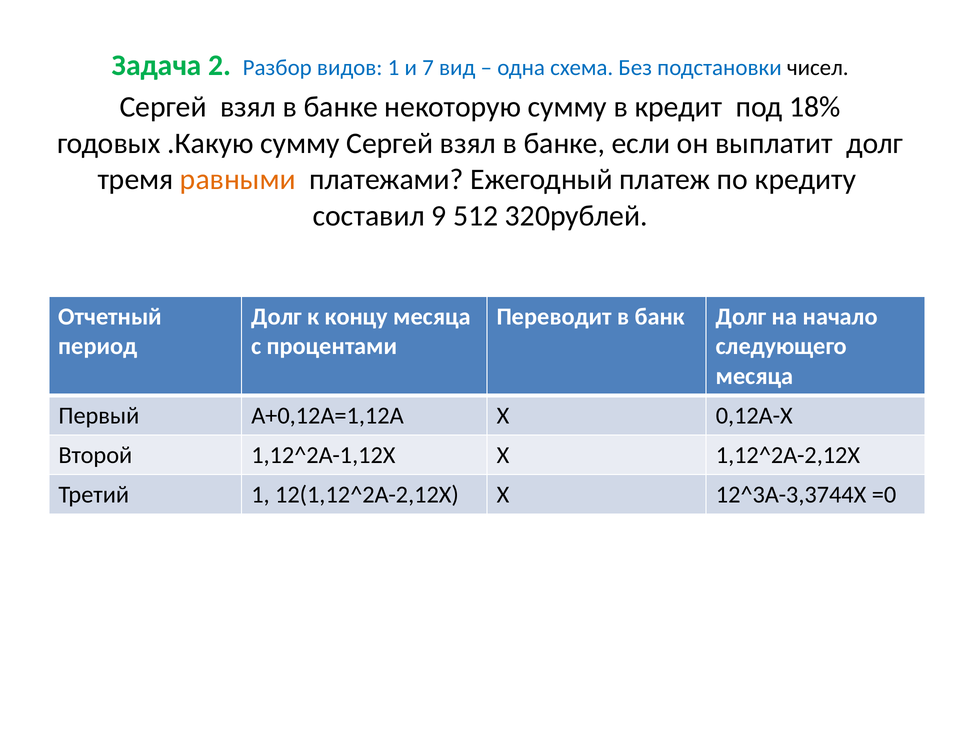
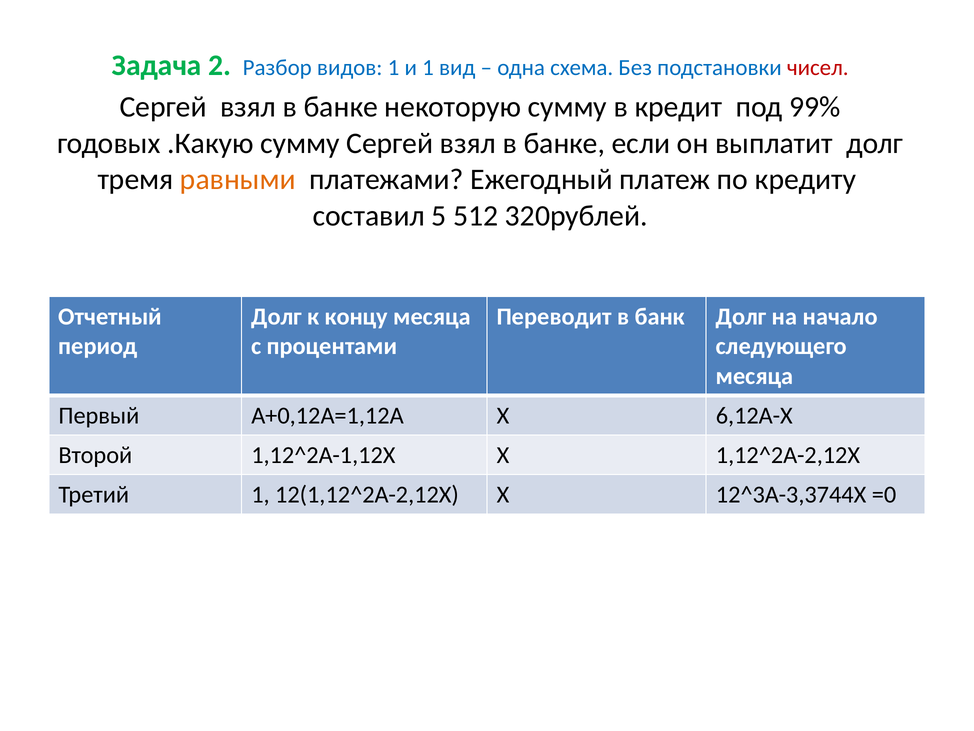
и 7: 7 -> 1 (428, 68)
чисел colour: black -> red (818, 68)
18%: 18% -> 99% (815, 107)
9: 9 -> 5 (439, 216)
0,12А-Х: 0,12А-Х -> 6,12А-Х (754, 415)
